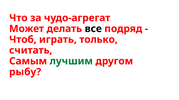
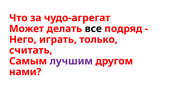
Чтоб: Чтоб -> Него (23, 40)
лучшим colour: green -> purple (71, 62)
рыбу: рыбу -> нами (25, 72)
